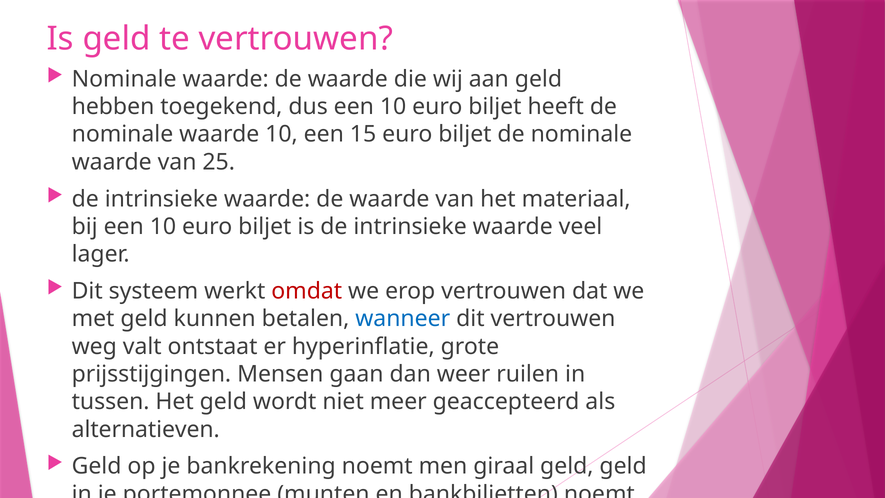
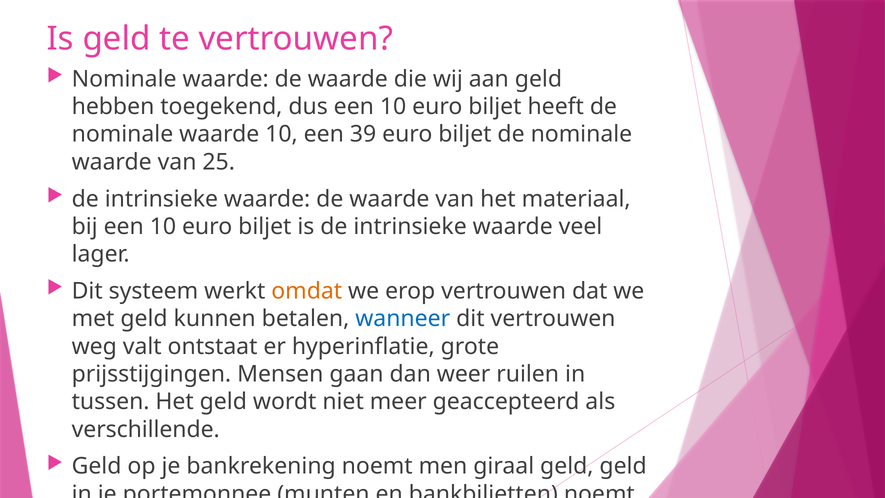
15: 15 -> 39 (363, 134)
omdat colour: red -> orange (307, 291)
alternatieven: alternatieven -> verschillende (146, 429)
